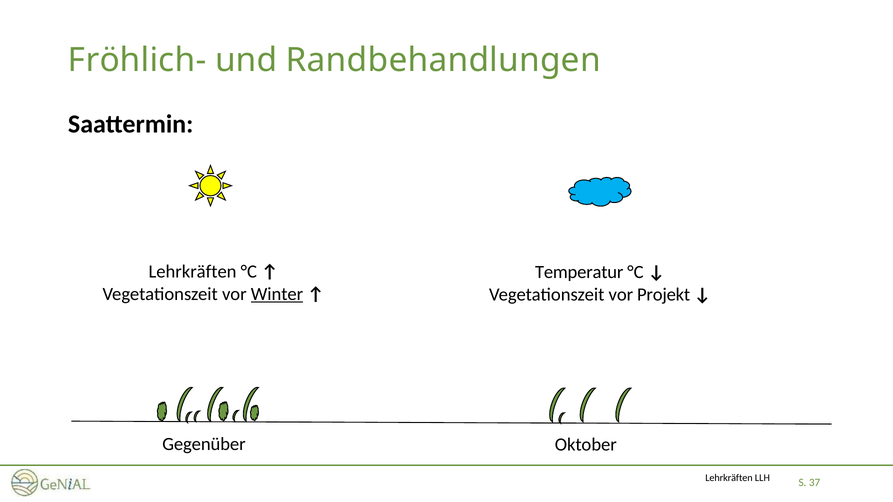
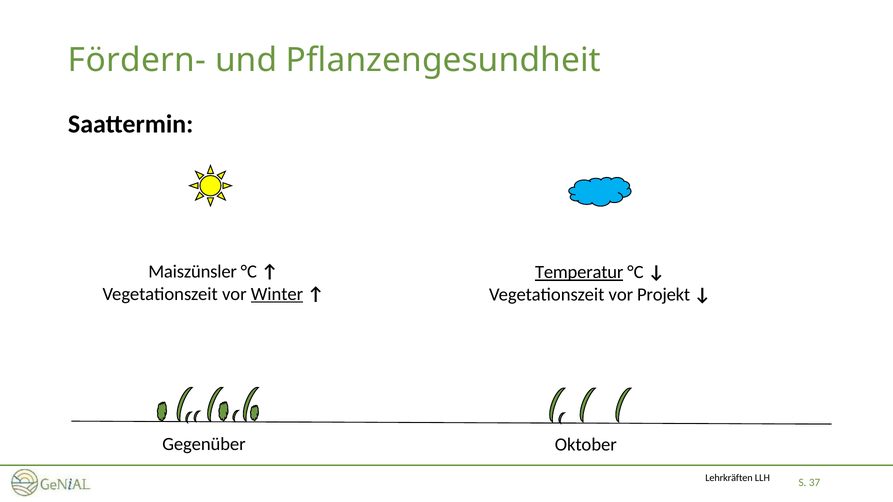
Fröhlich-: Fröhlich- -> Fördern- (137, 60)
Randbehandlungen: Randbehandlungen -> Pflanzengesundheit (443, 60)
Lehrkräften: Lehrkräften -> Maiszünsler (193, 272)
Temperatur underline: none -> present (579, 272)
